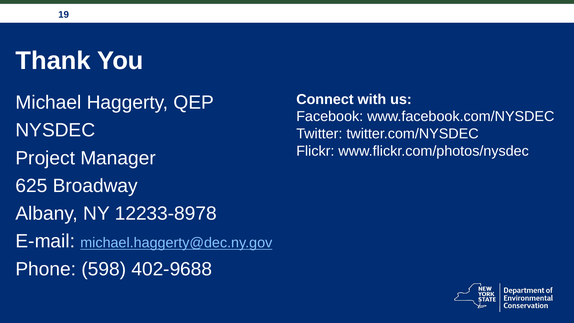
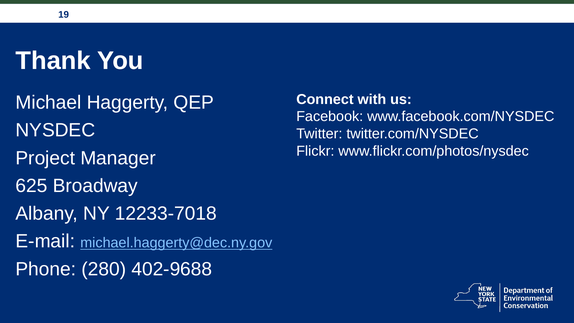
12233-8978: 12233-8978 -> 12233-7018 (166, 213)
598: 598 -> 280 (104, 269)
